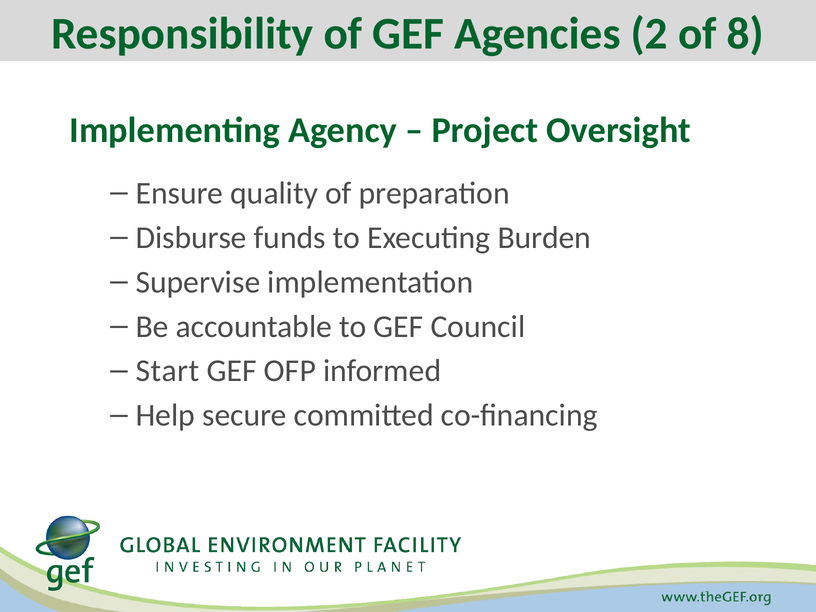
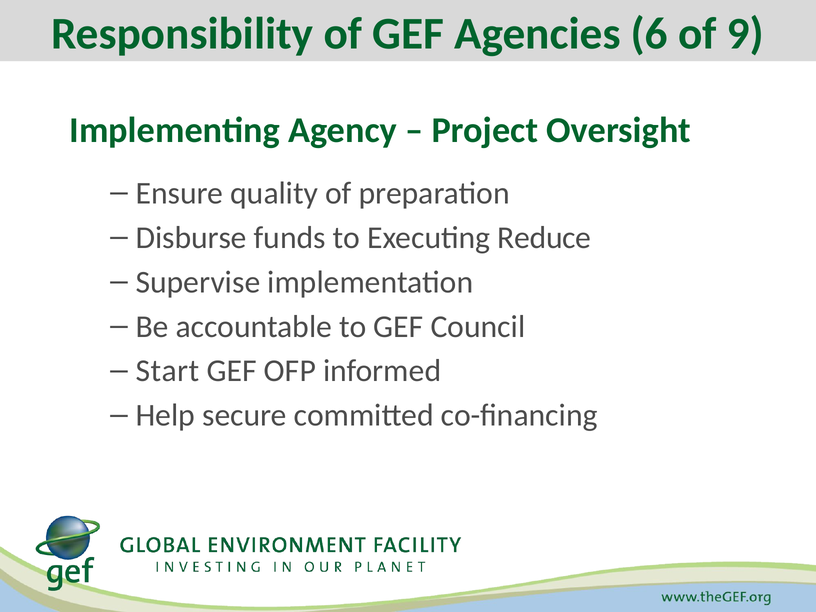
2: 2 -> 6 (649, 34)
8: 8 -> 9 (745, 34)
Burden: Burden -> Reduce (544, 238)
